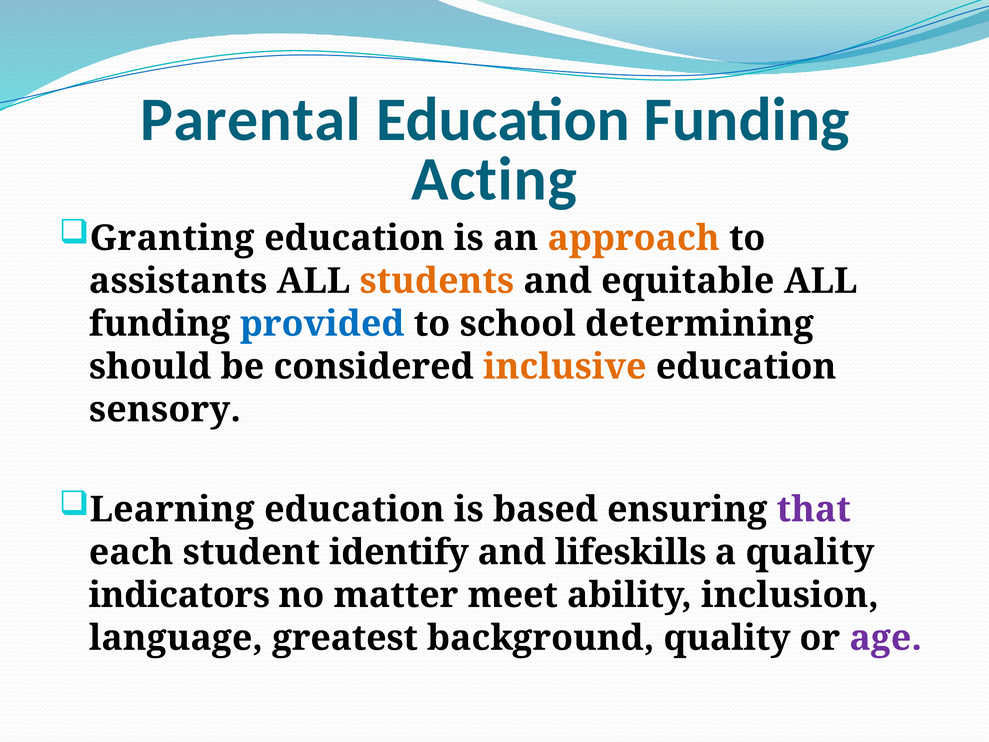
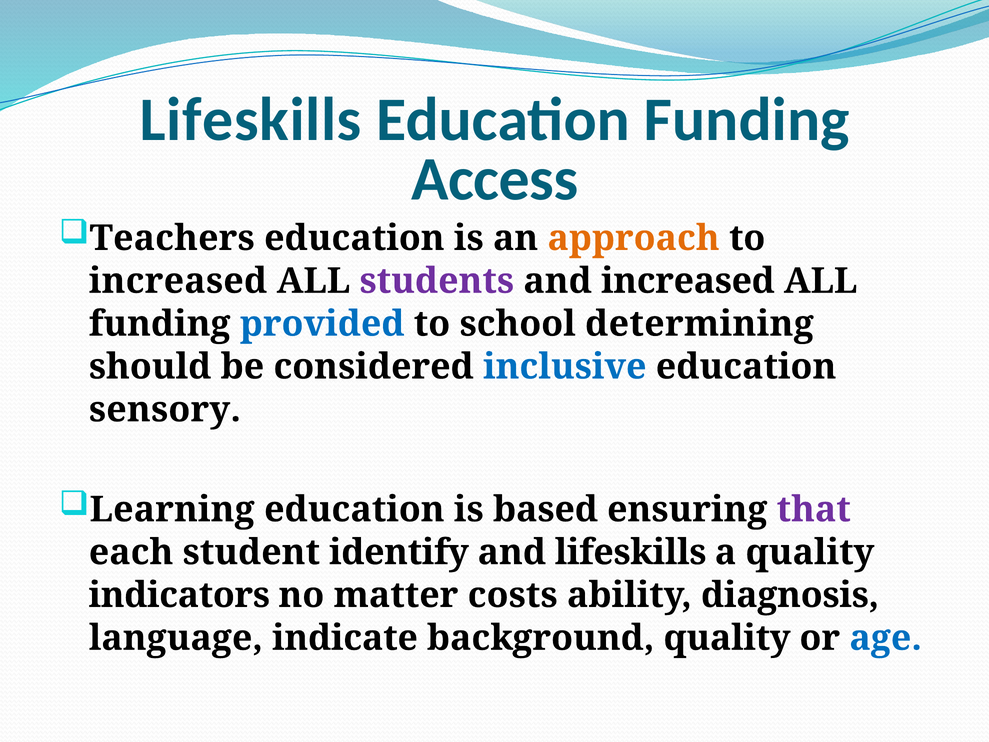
Parental: Parental -> Lifeskills (251, 120)
Acting: Acting -> Access (495, 179)
Granting: Granting -> Teachers (172, 238)
assistants: assistants -> increased (178, 281)
students colour: orange -> purple (437, 281)
and equitable: equitable -> increased (688, 281)
inclusive colour: orange -> blue (565, 367)
meet: meet -> costs (513, 595)
inclusion: inclusion -> diagnosis (790, 595)
greatest: greatest -> indicate (345, 638)
age colour: purple -> blue (886, 638)
